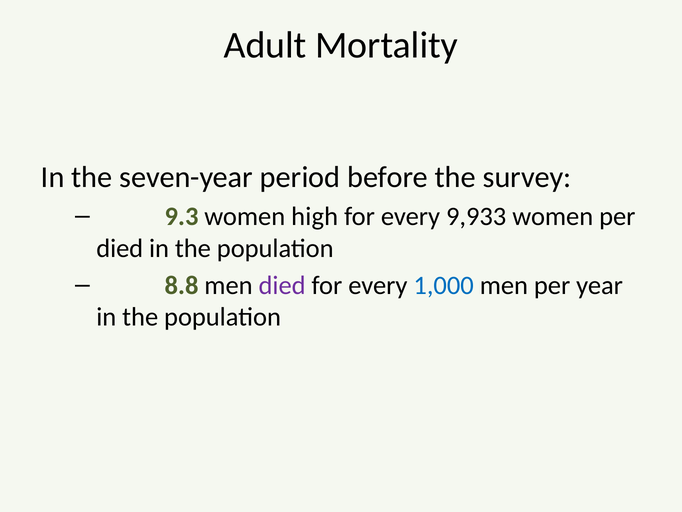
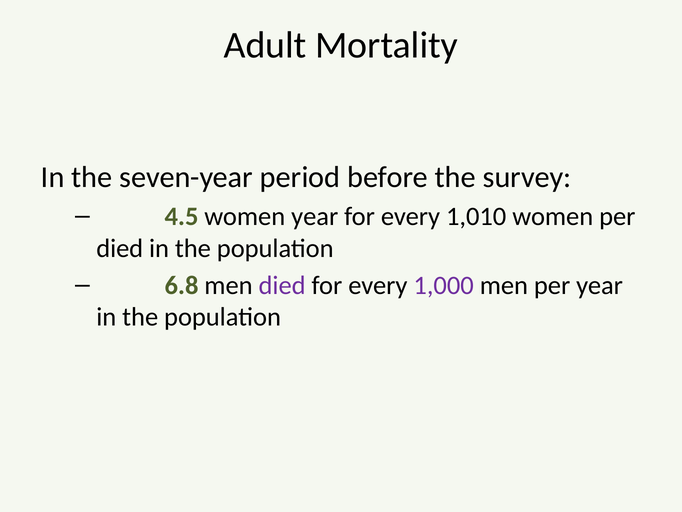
9.3: 9.3 -> 4.5 (181, 216)
women high: high -> year (315, 216)
9,933: 9,933 -> 1,010 (476, 216)
8.8: 8.8 -> 6.8 (181, 285)
1,000 colour: blue -> purple (444, 285)
